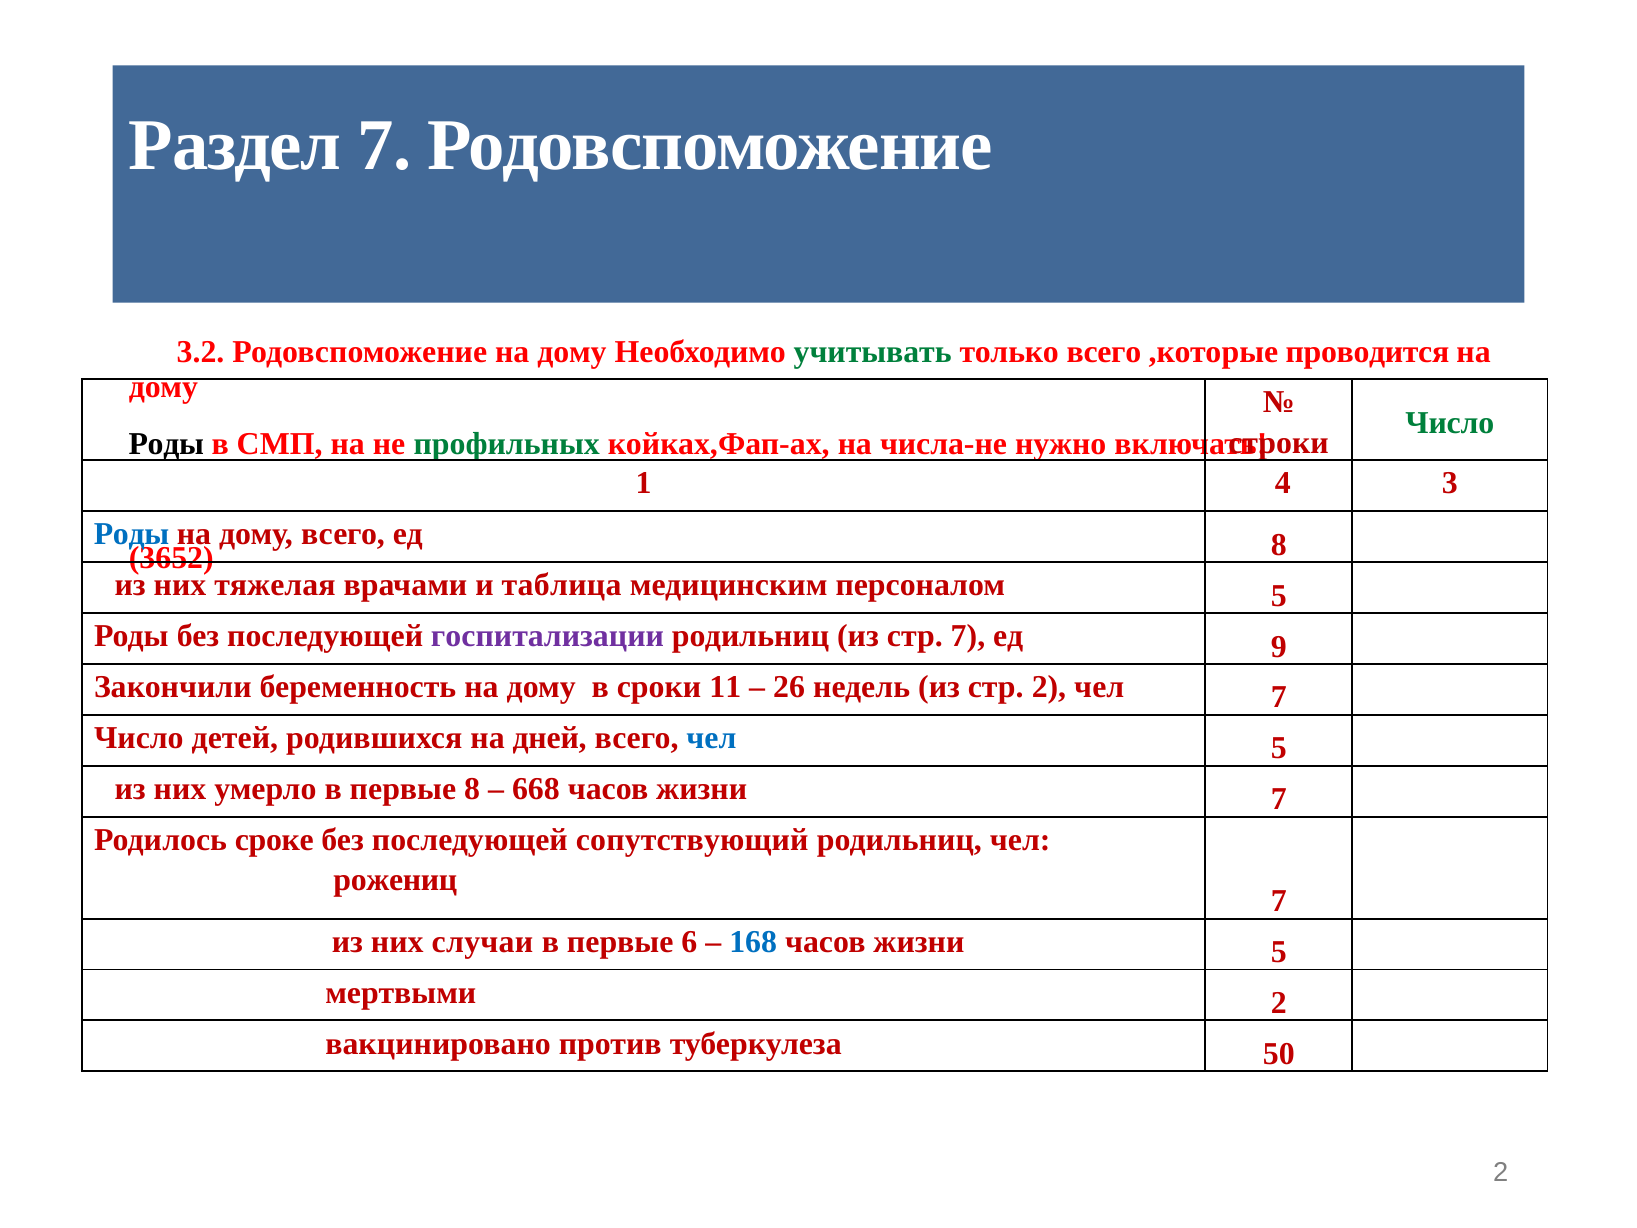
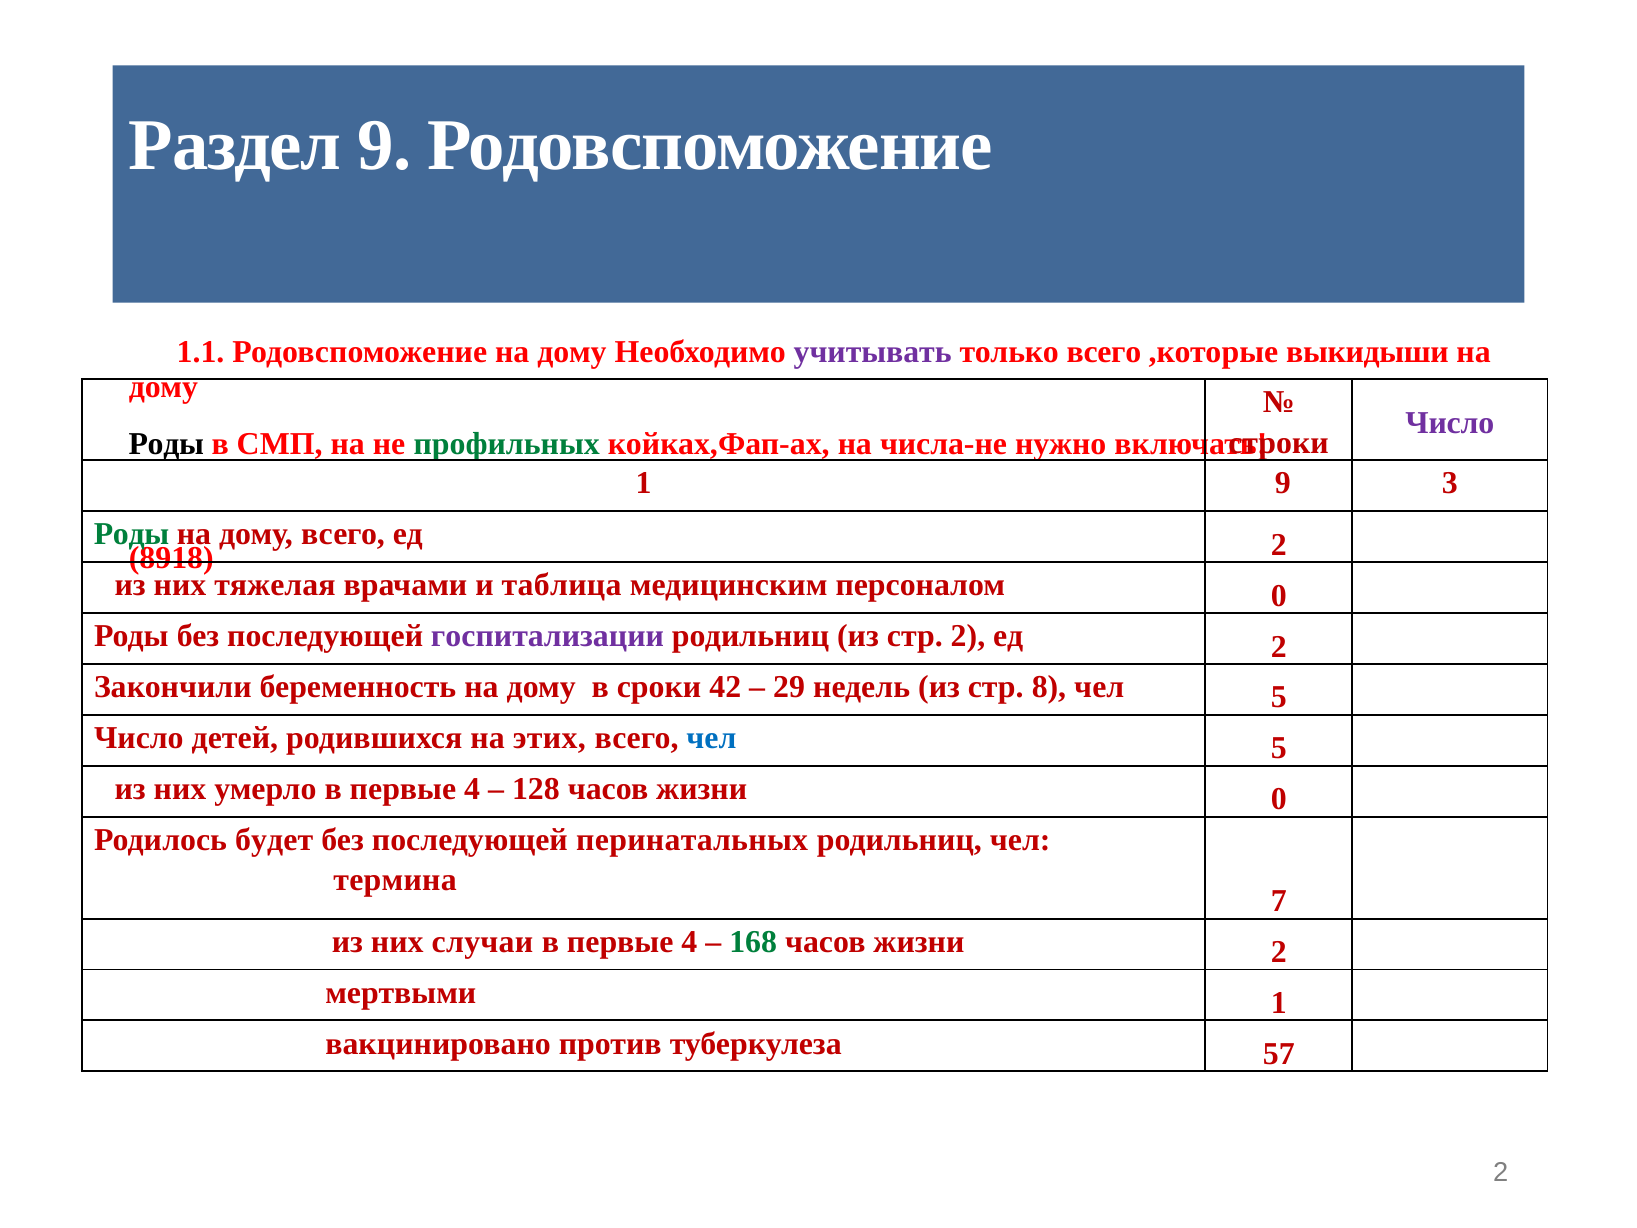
Раздел 7: 7 -> 9 (385, 145)
3.2: 3.2 -> 1.1 (201, 352)
учитывать colour: green -> purple (873, 352)
проводится: проводится -> выкидыши (1367, 352)
Число colour: green -> purple (1450, 423)
1 4: 4 -> 9 (1283, 483)
Роды colour: blue -> green (131, 534)
всего ед 8: 8 -> 2 (1279, 545)
3652: 3652 -> 8918 (171, 558)
персоналом 5: 5 -> 0 (1279, 596)
стр 7: 7 -> 2 (968, 636)
9: 9 -> 2 (1279, 646)
11: 11 -> 42 (725, 687)
26: 26 -> 29 (789, 687)
стр 2: 2 -> 8 (1049, 687)
7: 7 -> 5 (1279, 697)
дней: дней -> этих (549, 738)
умерло в первые 8: 8 -> 4 (472, 789)
668: 668 -> 128 (536, 789)
жизни 7: 7 -> 0 (1279, 799)
сроке: сроке -> будет (274, 840)
сопутствующий: сопутствующий -> перинатальных (692, 840)
рожениц: рожениц -> термина (395, 880)
6: 6 -> 4 (689, 941)
168 colour: blue -> green (753, 941)
жизни 5: 5 -> 2 (1279, 952)
мертвыми 2: 2 -> 1 (1279, 1003)
50: 50 -> 57 (1279, 1054)
